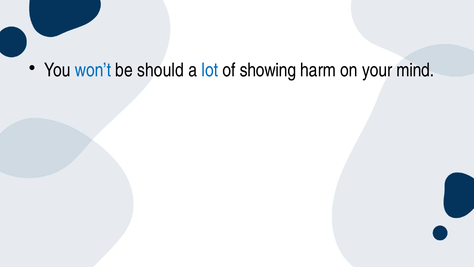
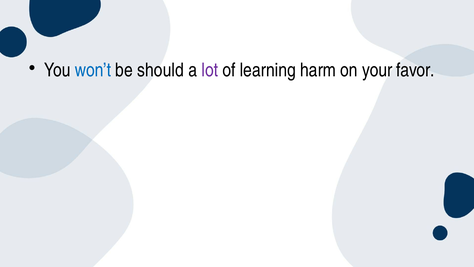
lot colour: blue -> purple (210, 70)
showing: showing -> learning (268, 70)
mind: mind -> favor (415, 70)
